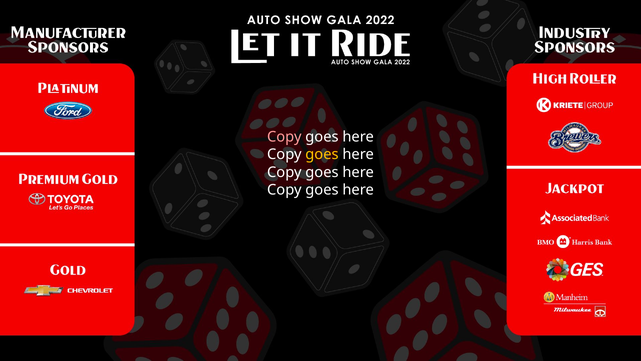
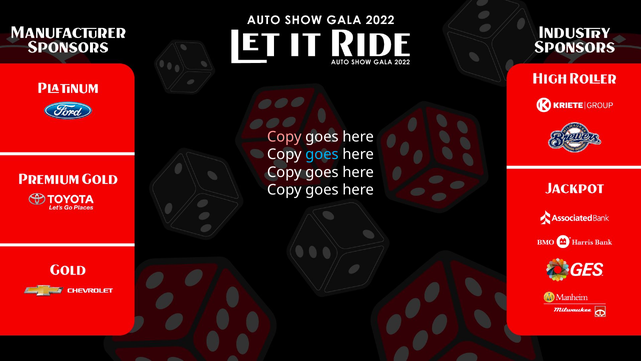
goes colour: yellow -> light blue (322, 154)
